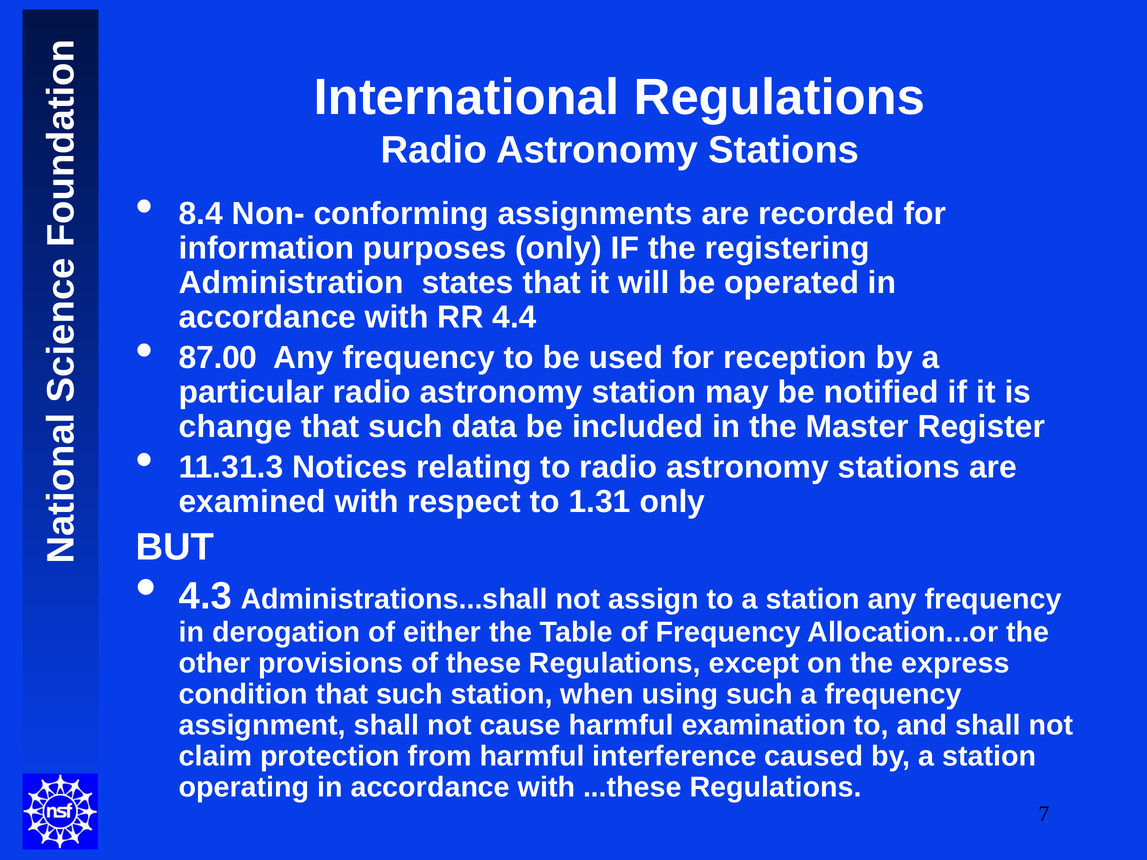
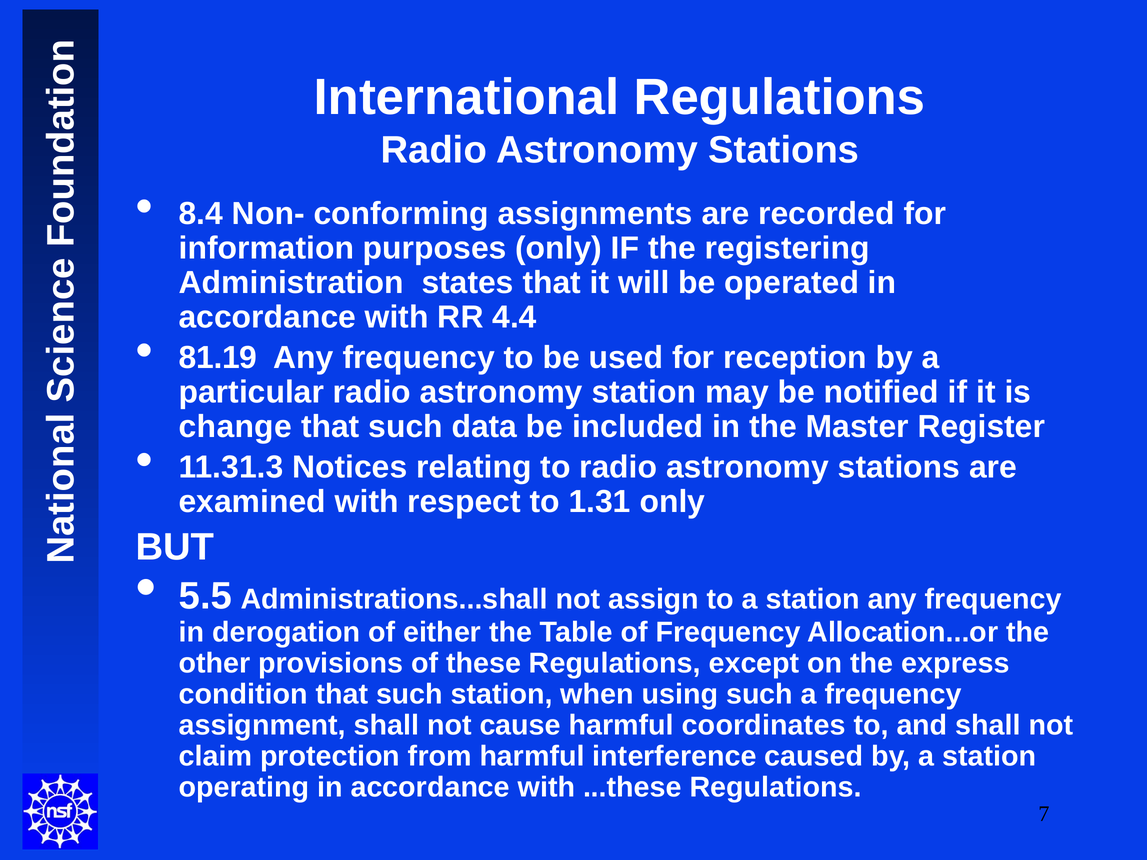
87.00: 87.00 -> 81.19 (218, 358)
4.3: 4.3 -> 5.5 (205, 596)
examination: examination -> coordinates (764, 725)
